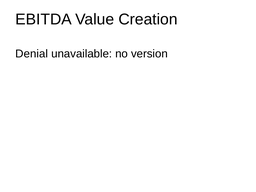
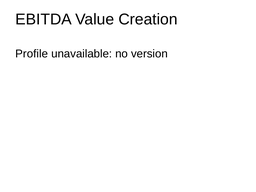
Denial: Denial -> Profile (32, 54)
